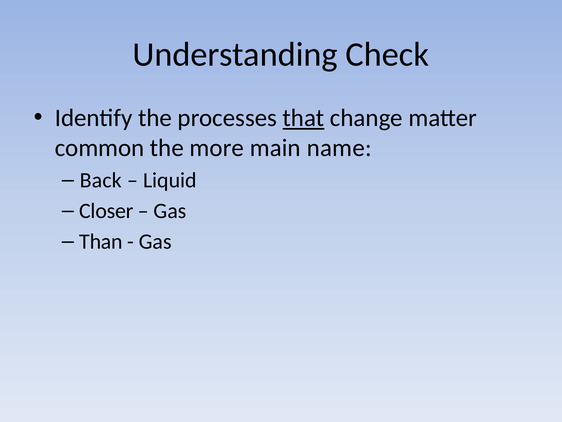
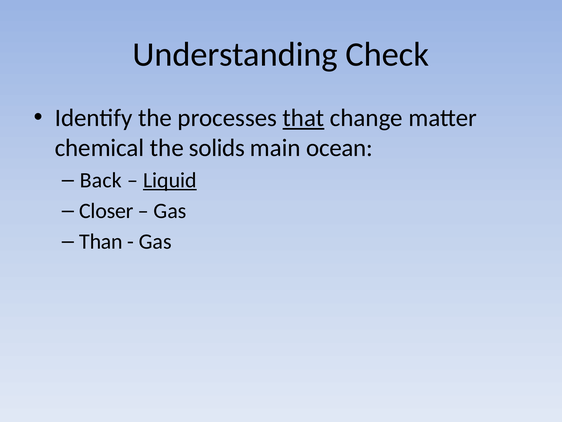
common: common -> chemical (100, 148)
more: more -> solids (217, 148)
name: name -> ocean (340, 148)
Liquid underline: none -> present (170, 180)
